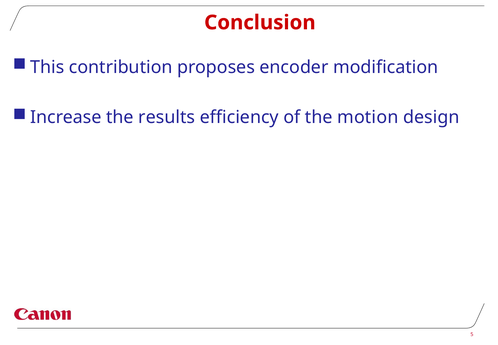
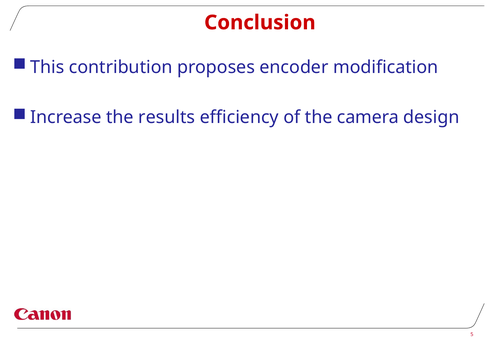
motion: motion -> camera (368, 117)
